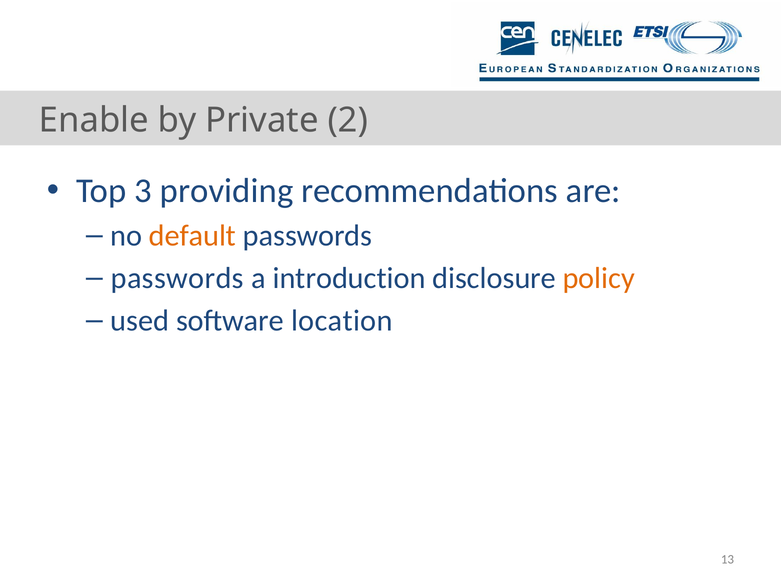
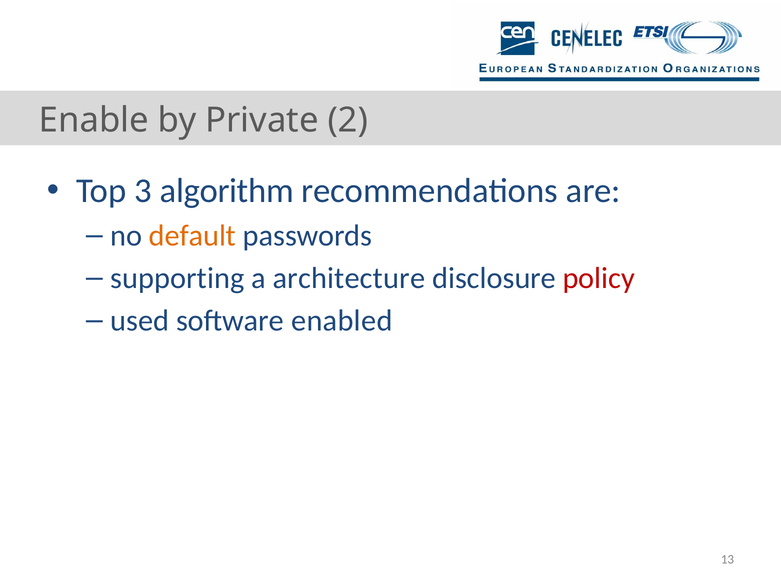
providing: providing -> algorithm (227, 191)
passwords: passwords -> supporting (177, 278)
introduction: introduction -> architecture (349, 278)
policy colour: orange -> red (599, 278)
location: location -> enabled (342, 321)
